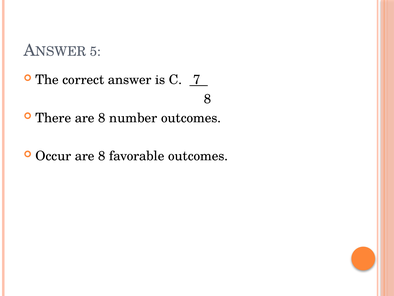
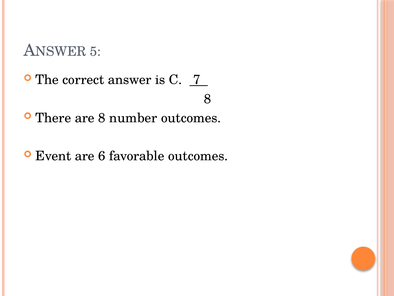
Occur: Occur -> Event (53, 156)
8: 8 -> 6 (102, 156)
